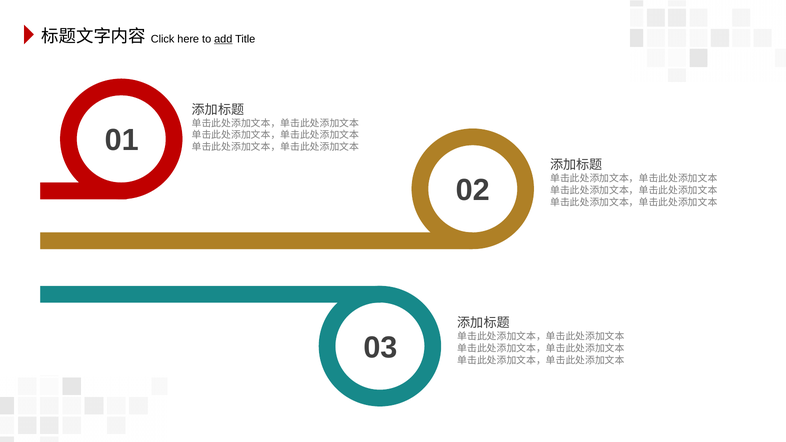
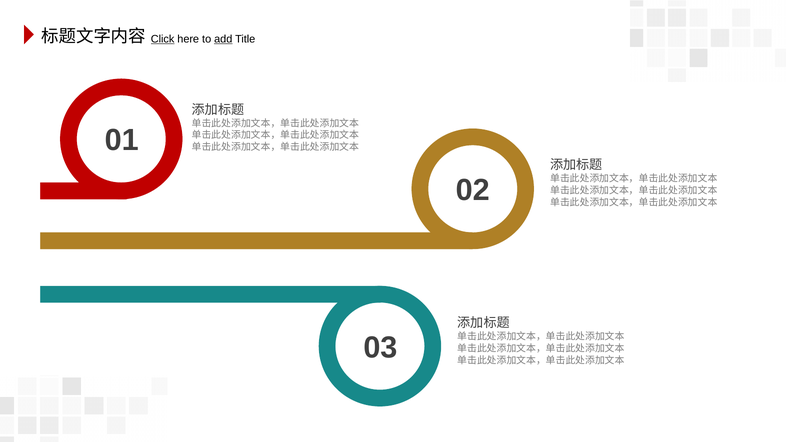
Click underline: none -> present (163, 39)
